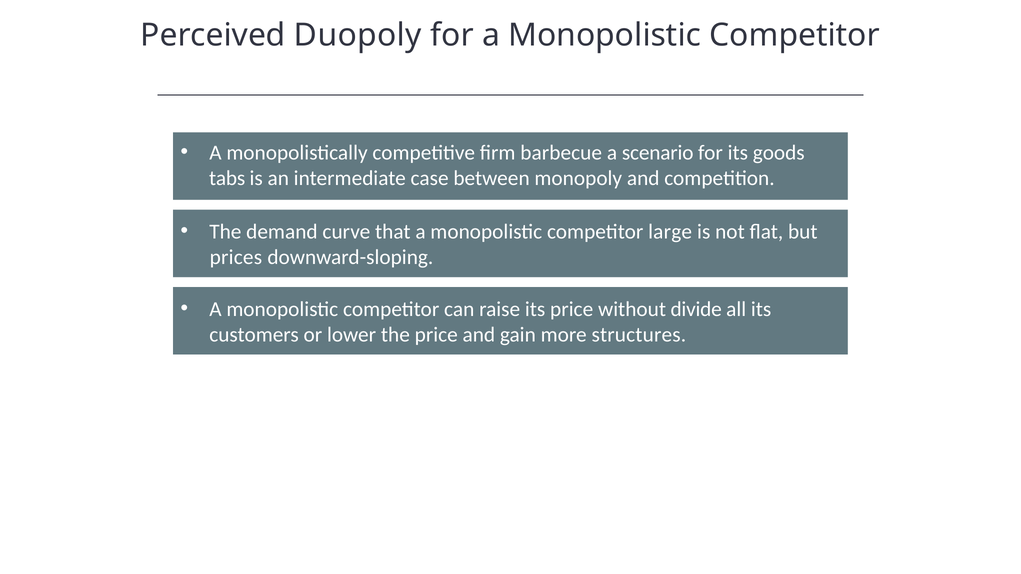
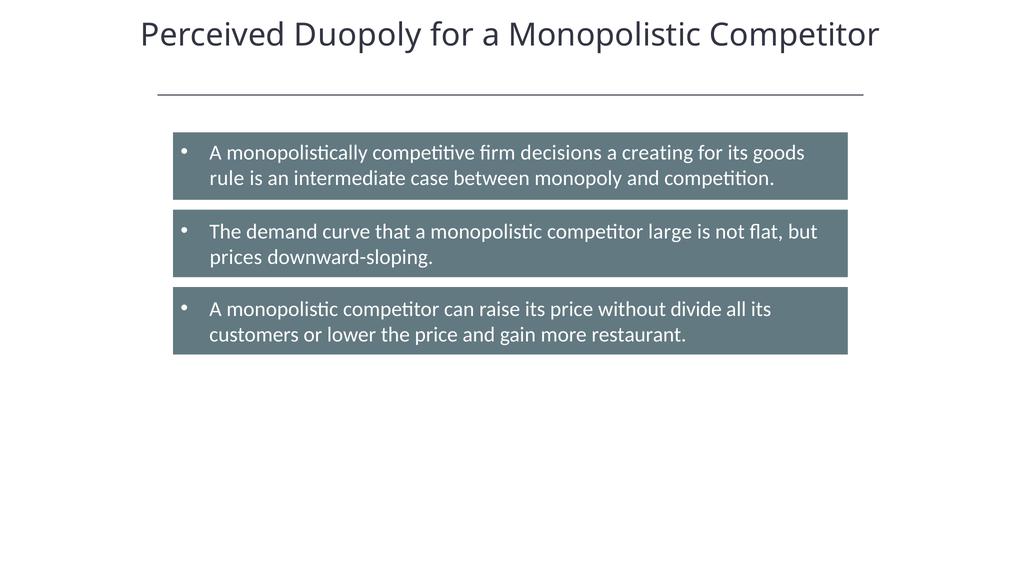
barbecue: barbecue -> decisions (561, 153)
scenario: scenario -> creating (658, 153)
tabs: tabs -> rule (227, 178)
structures: structures -> restaurant (639, 335)
